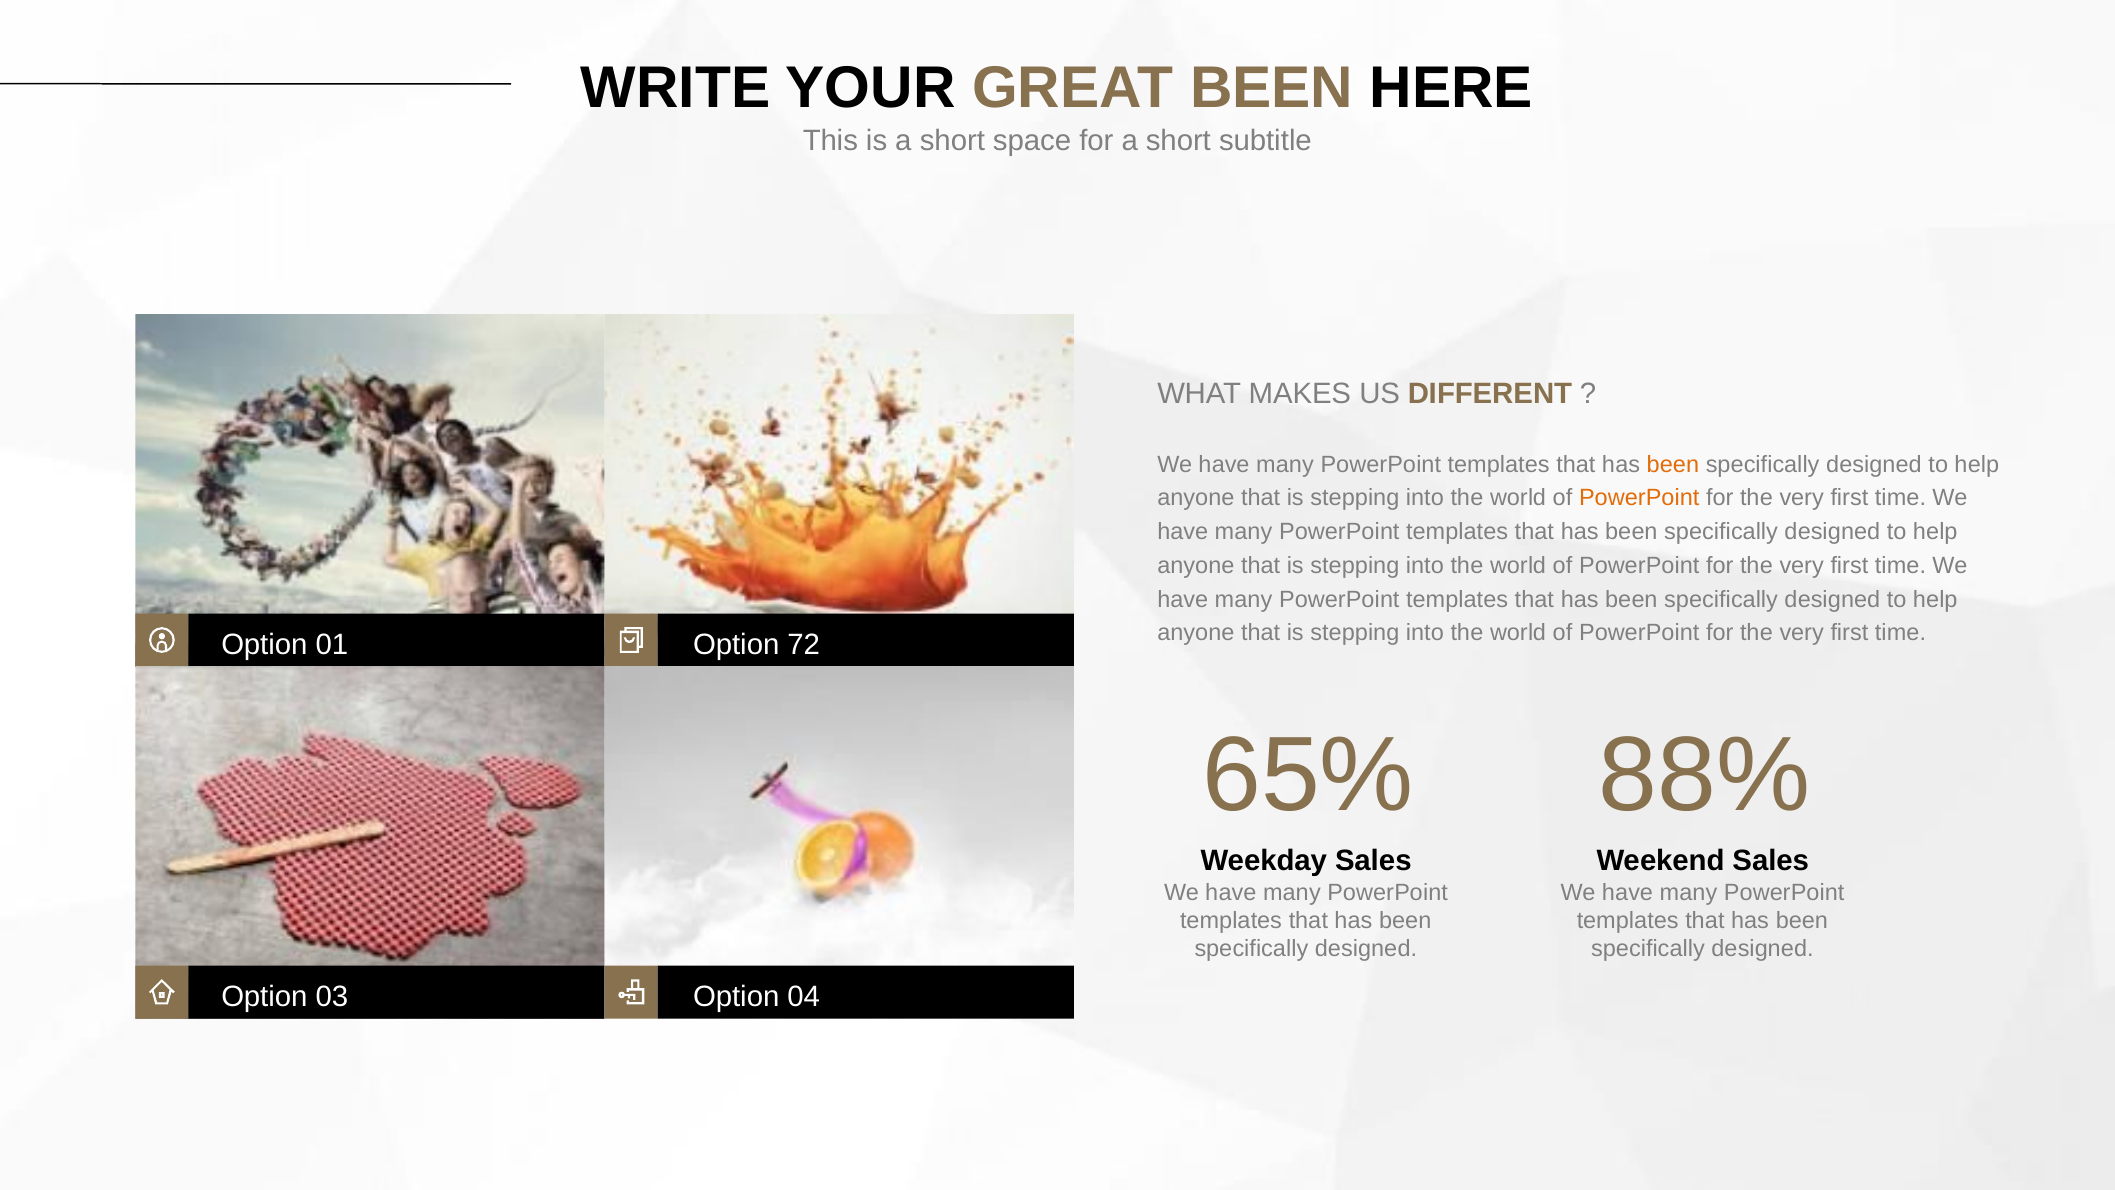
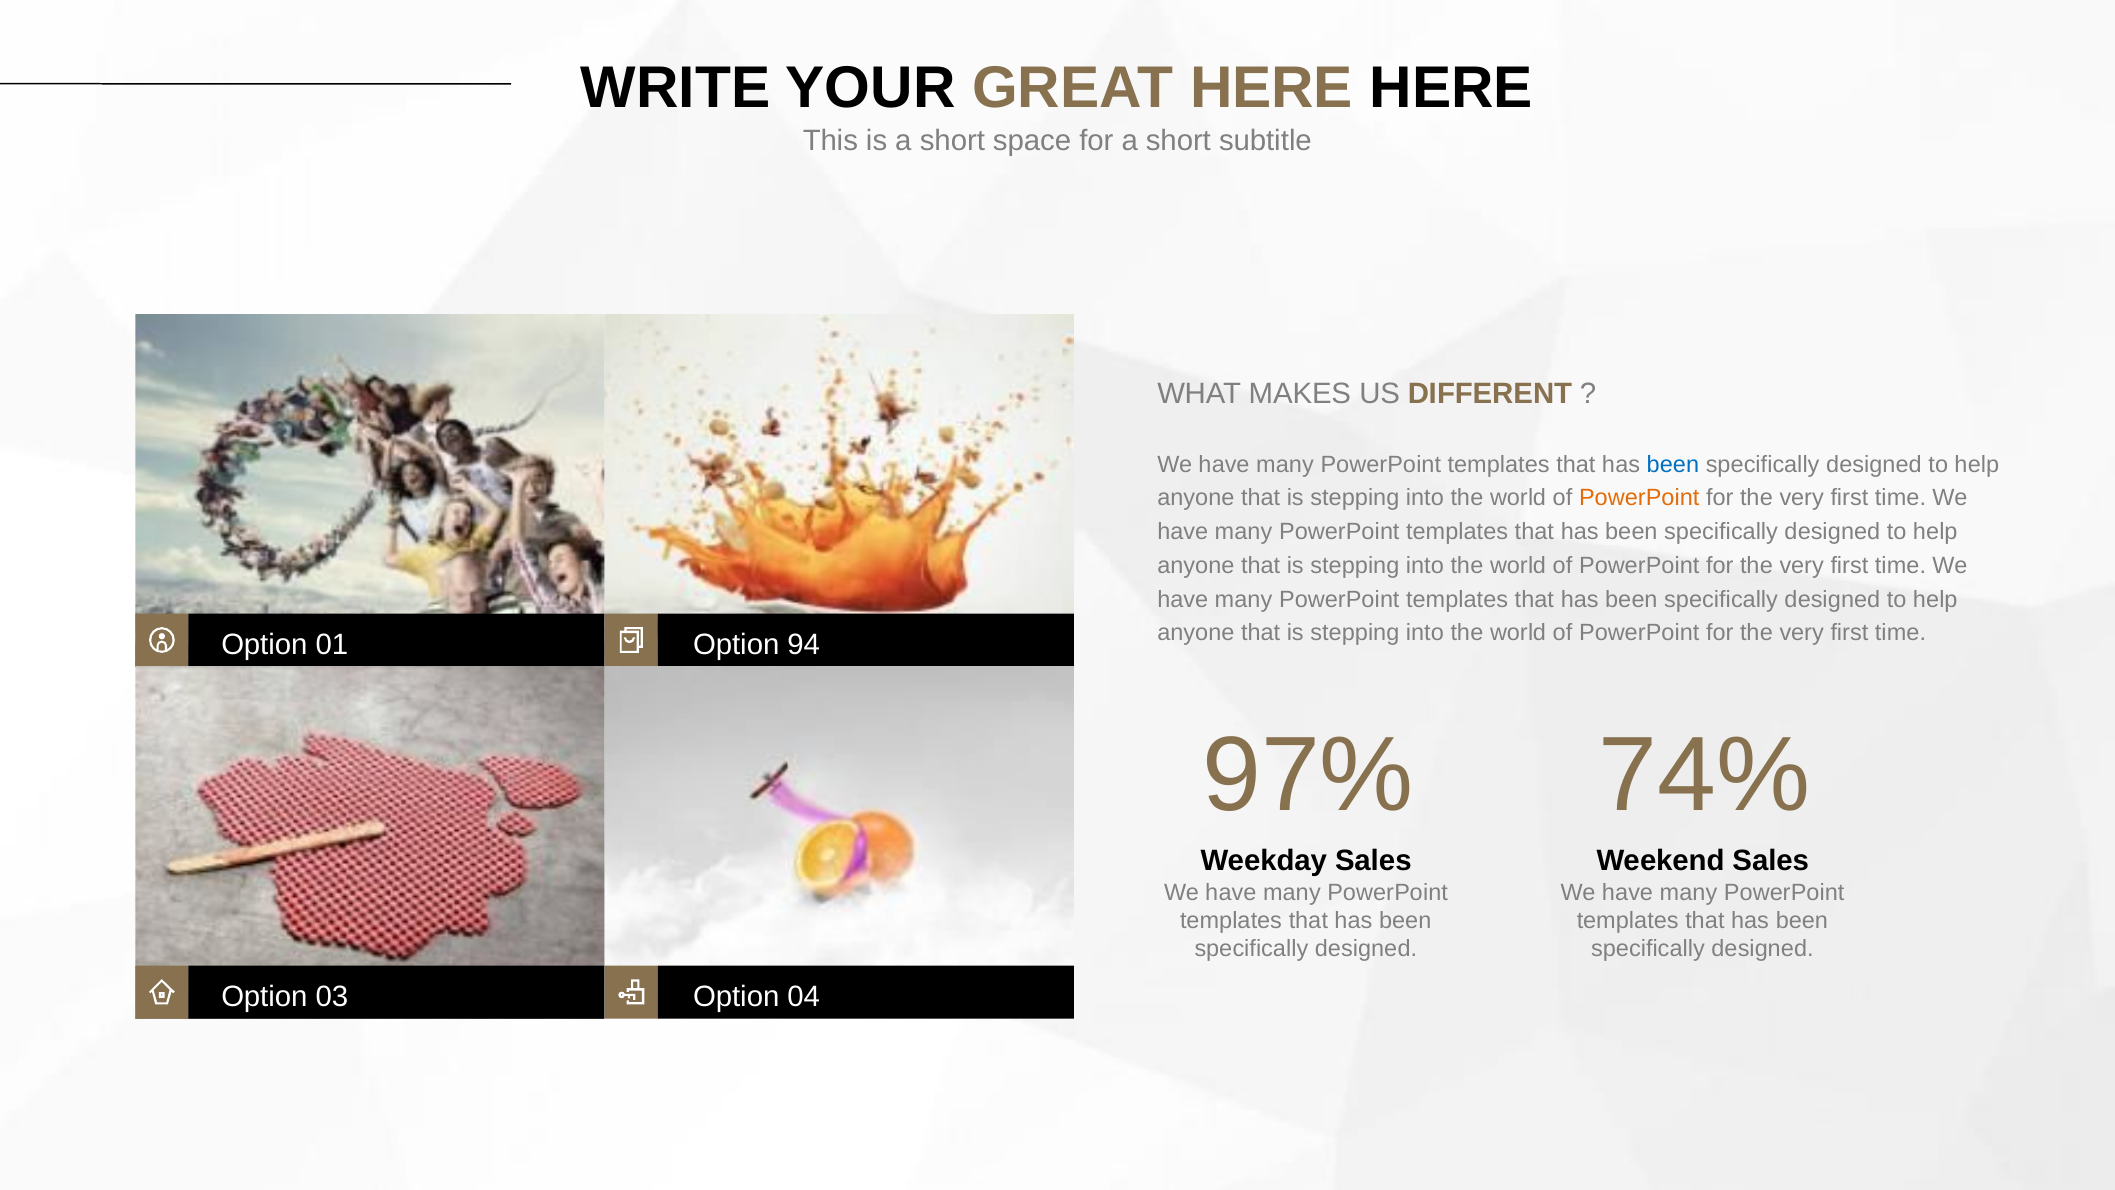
GREAT BEEN: BEEN -> HERE (1272, 88)
been colour: orange -> blue (1673, 464)
72: 72 -> 94 (804, 645)
65%: 65% -> 97% (1308, 776)
88%: 88% -> 74% (1705, 776)
